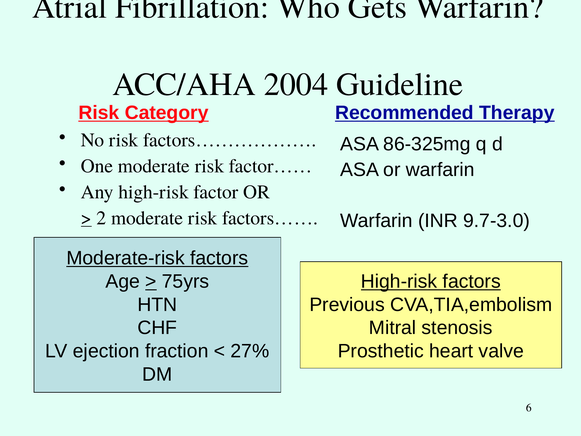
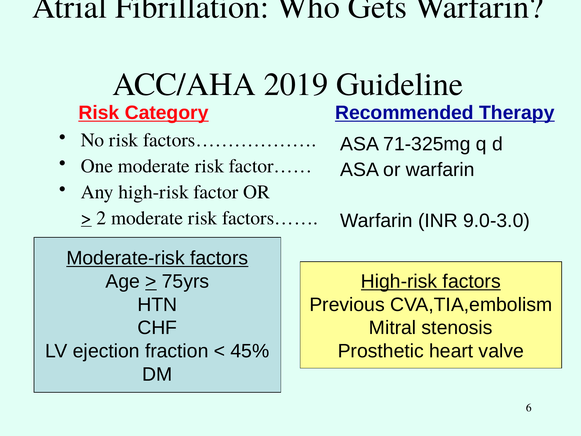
2004: 2004 -> 2019 (296, 85)
86-325mg: 86-325mg -> 71-325mg (427, 144)
9.7-3.0: 9.7-3.0 -> 9.0-3.0 (497, 221)
27%: 27% -> 45% (250, 351)
